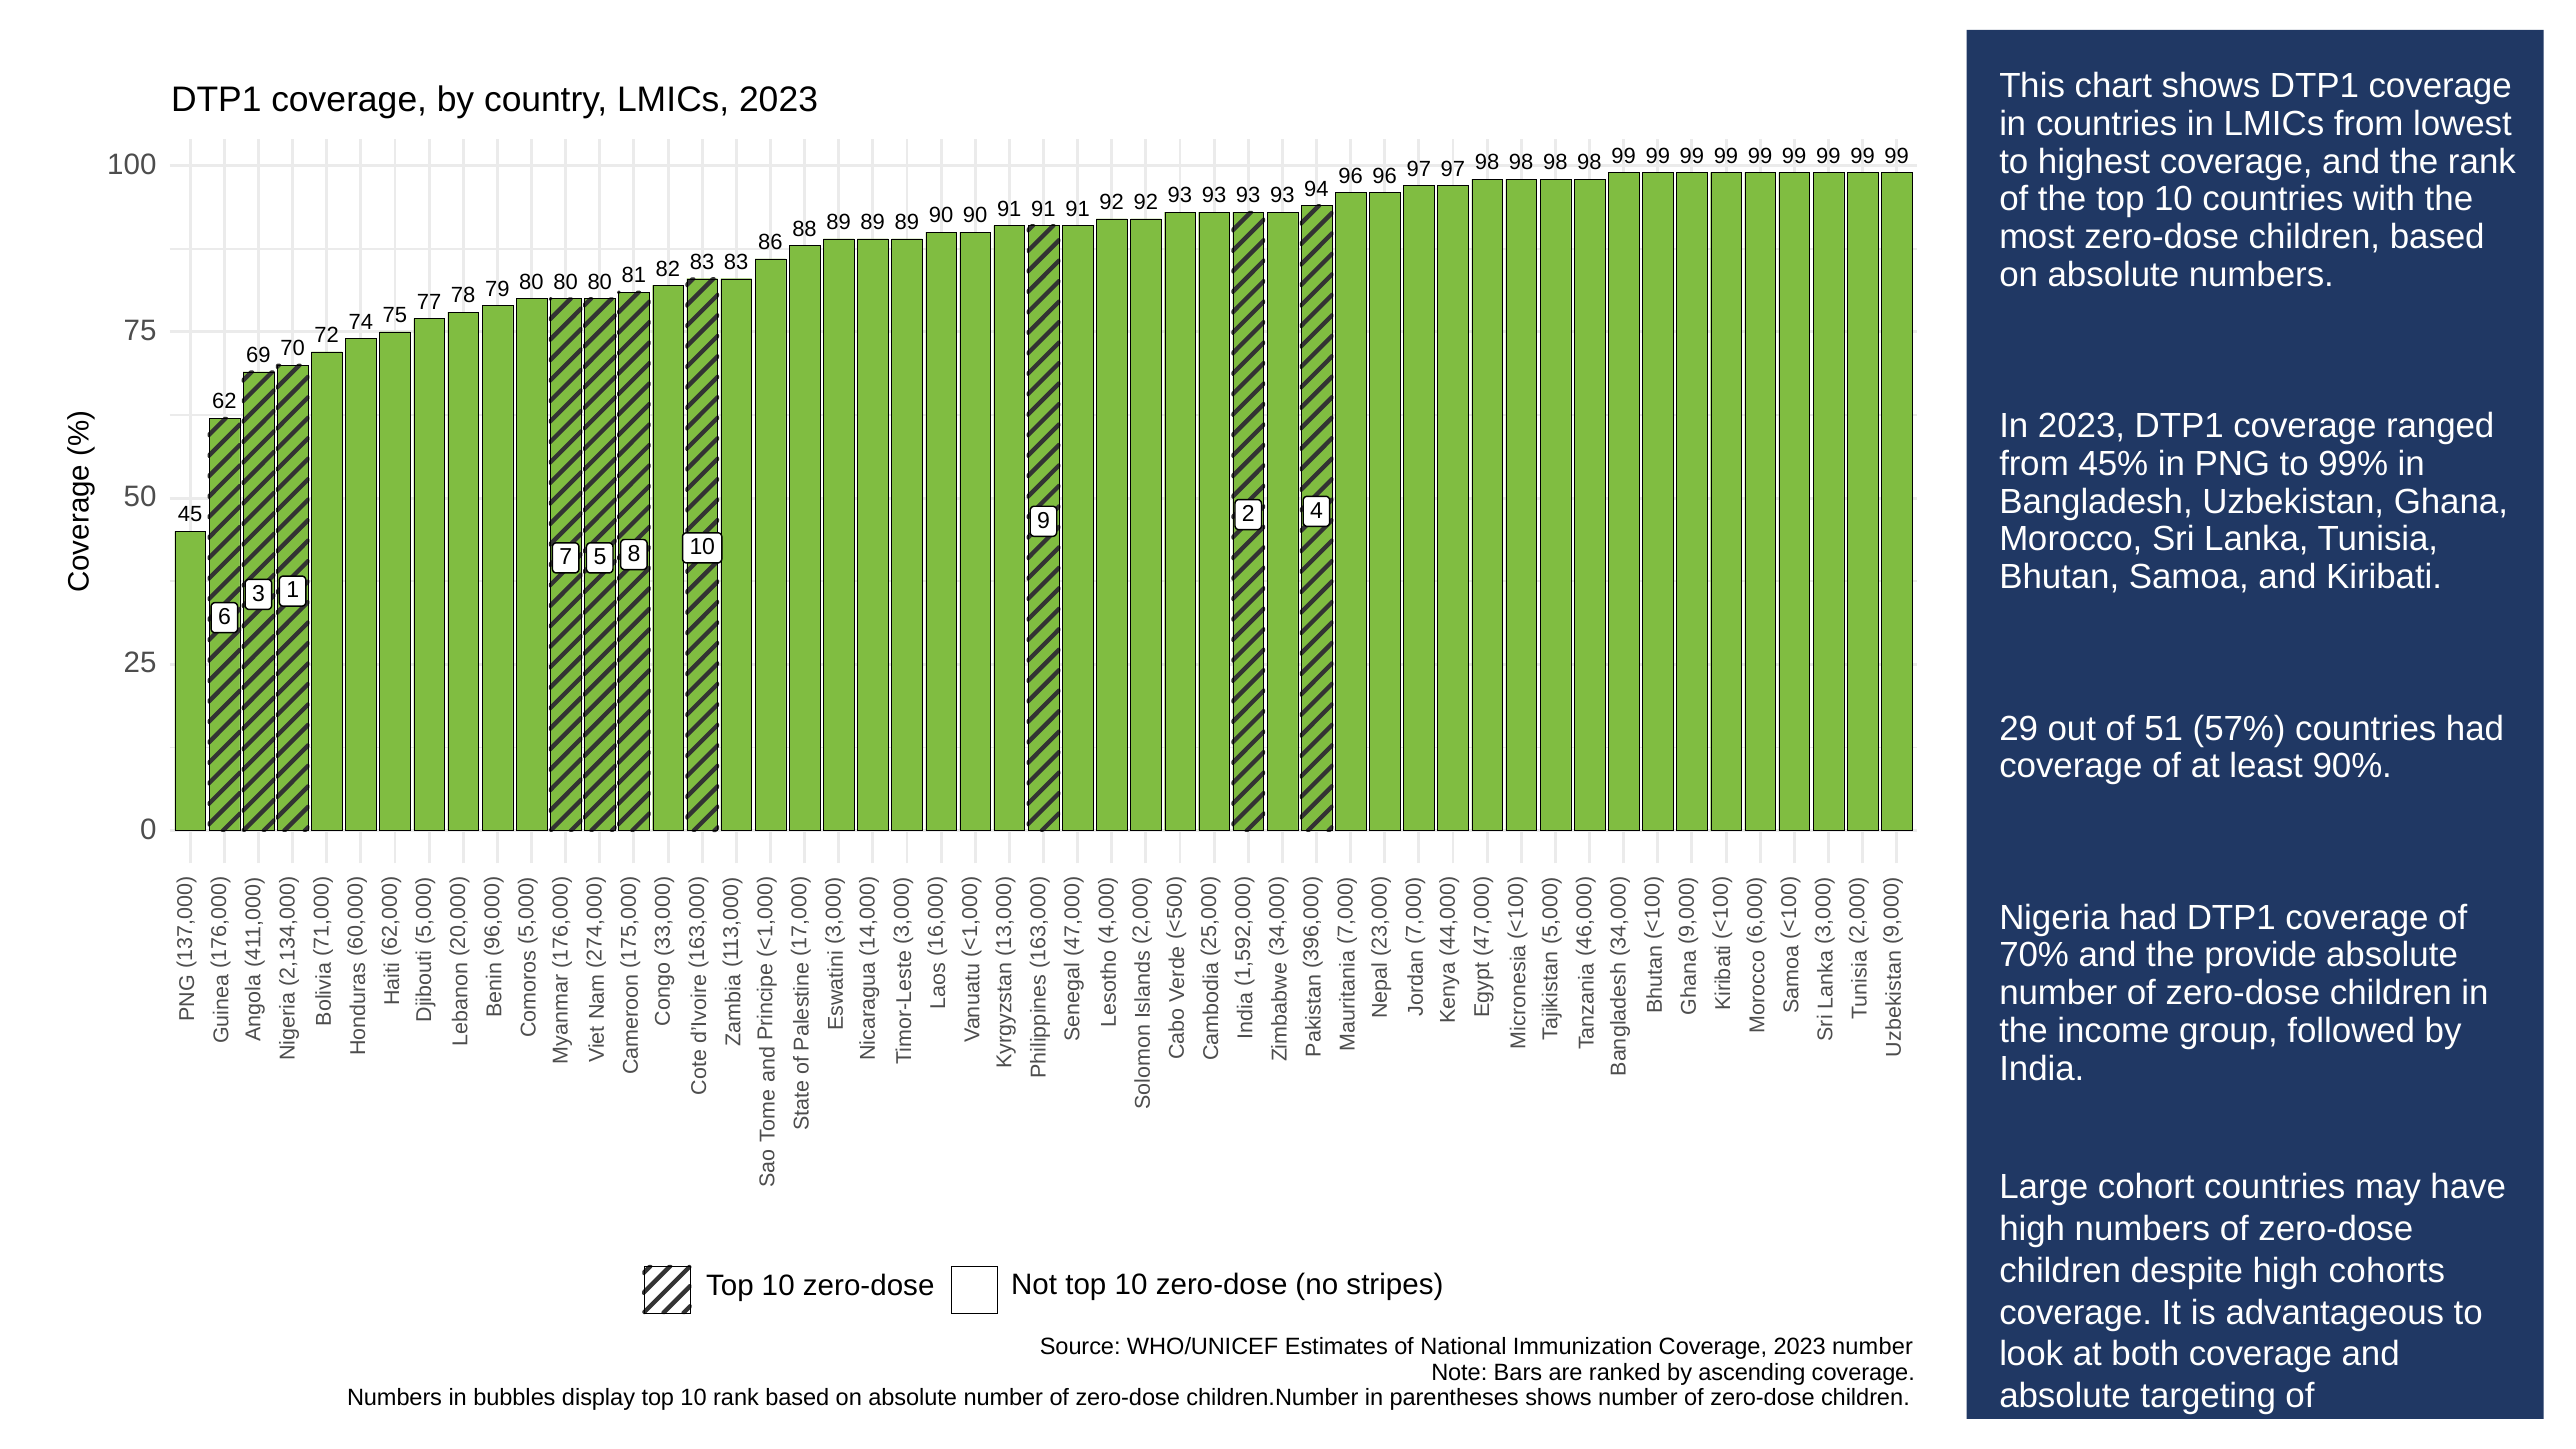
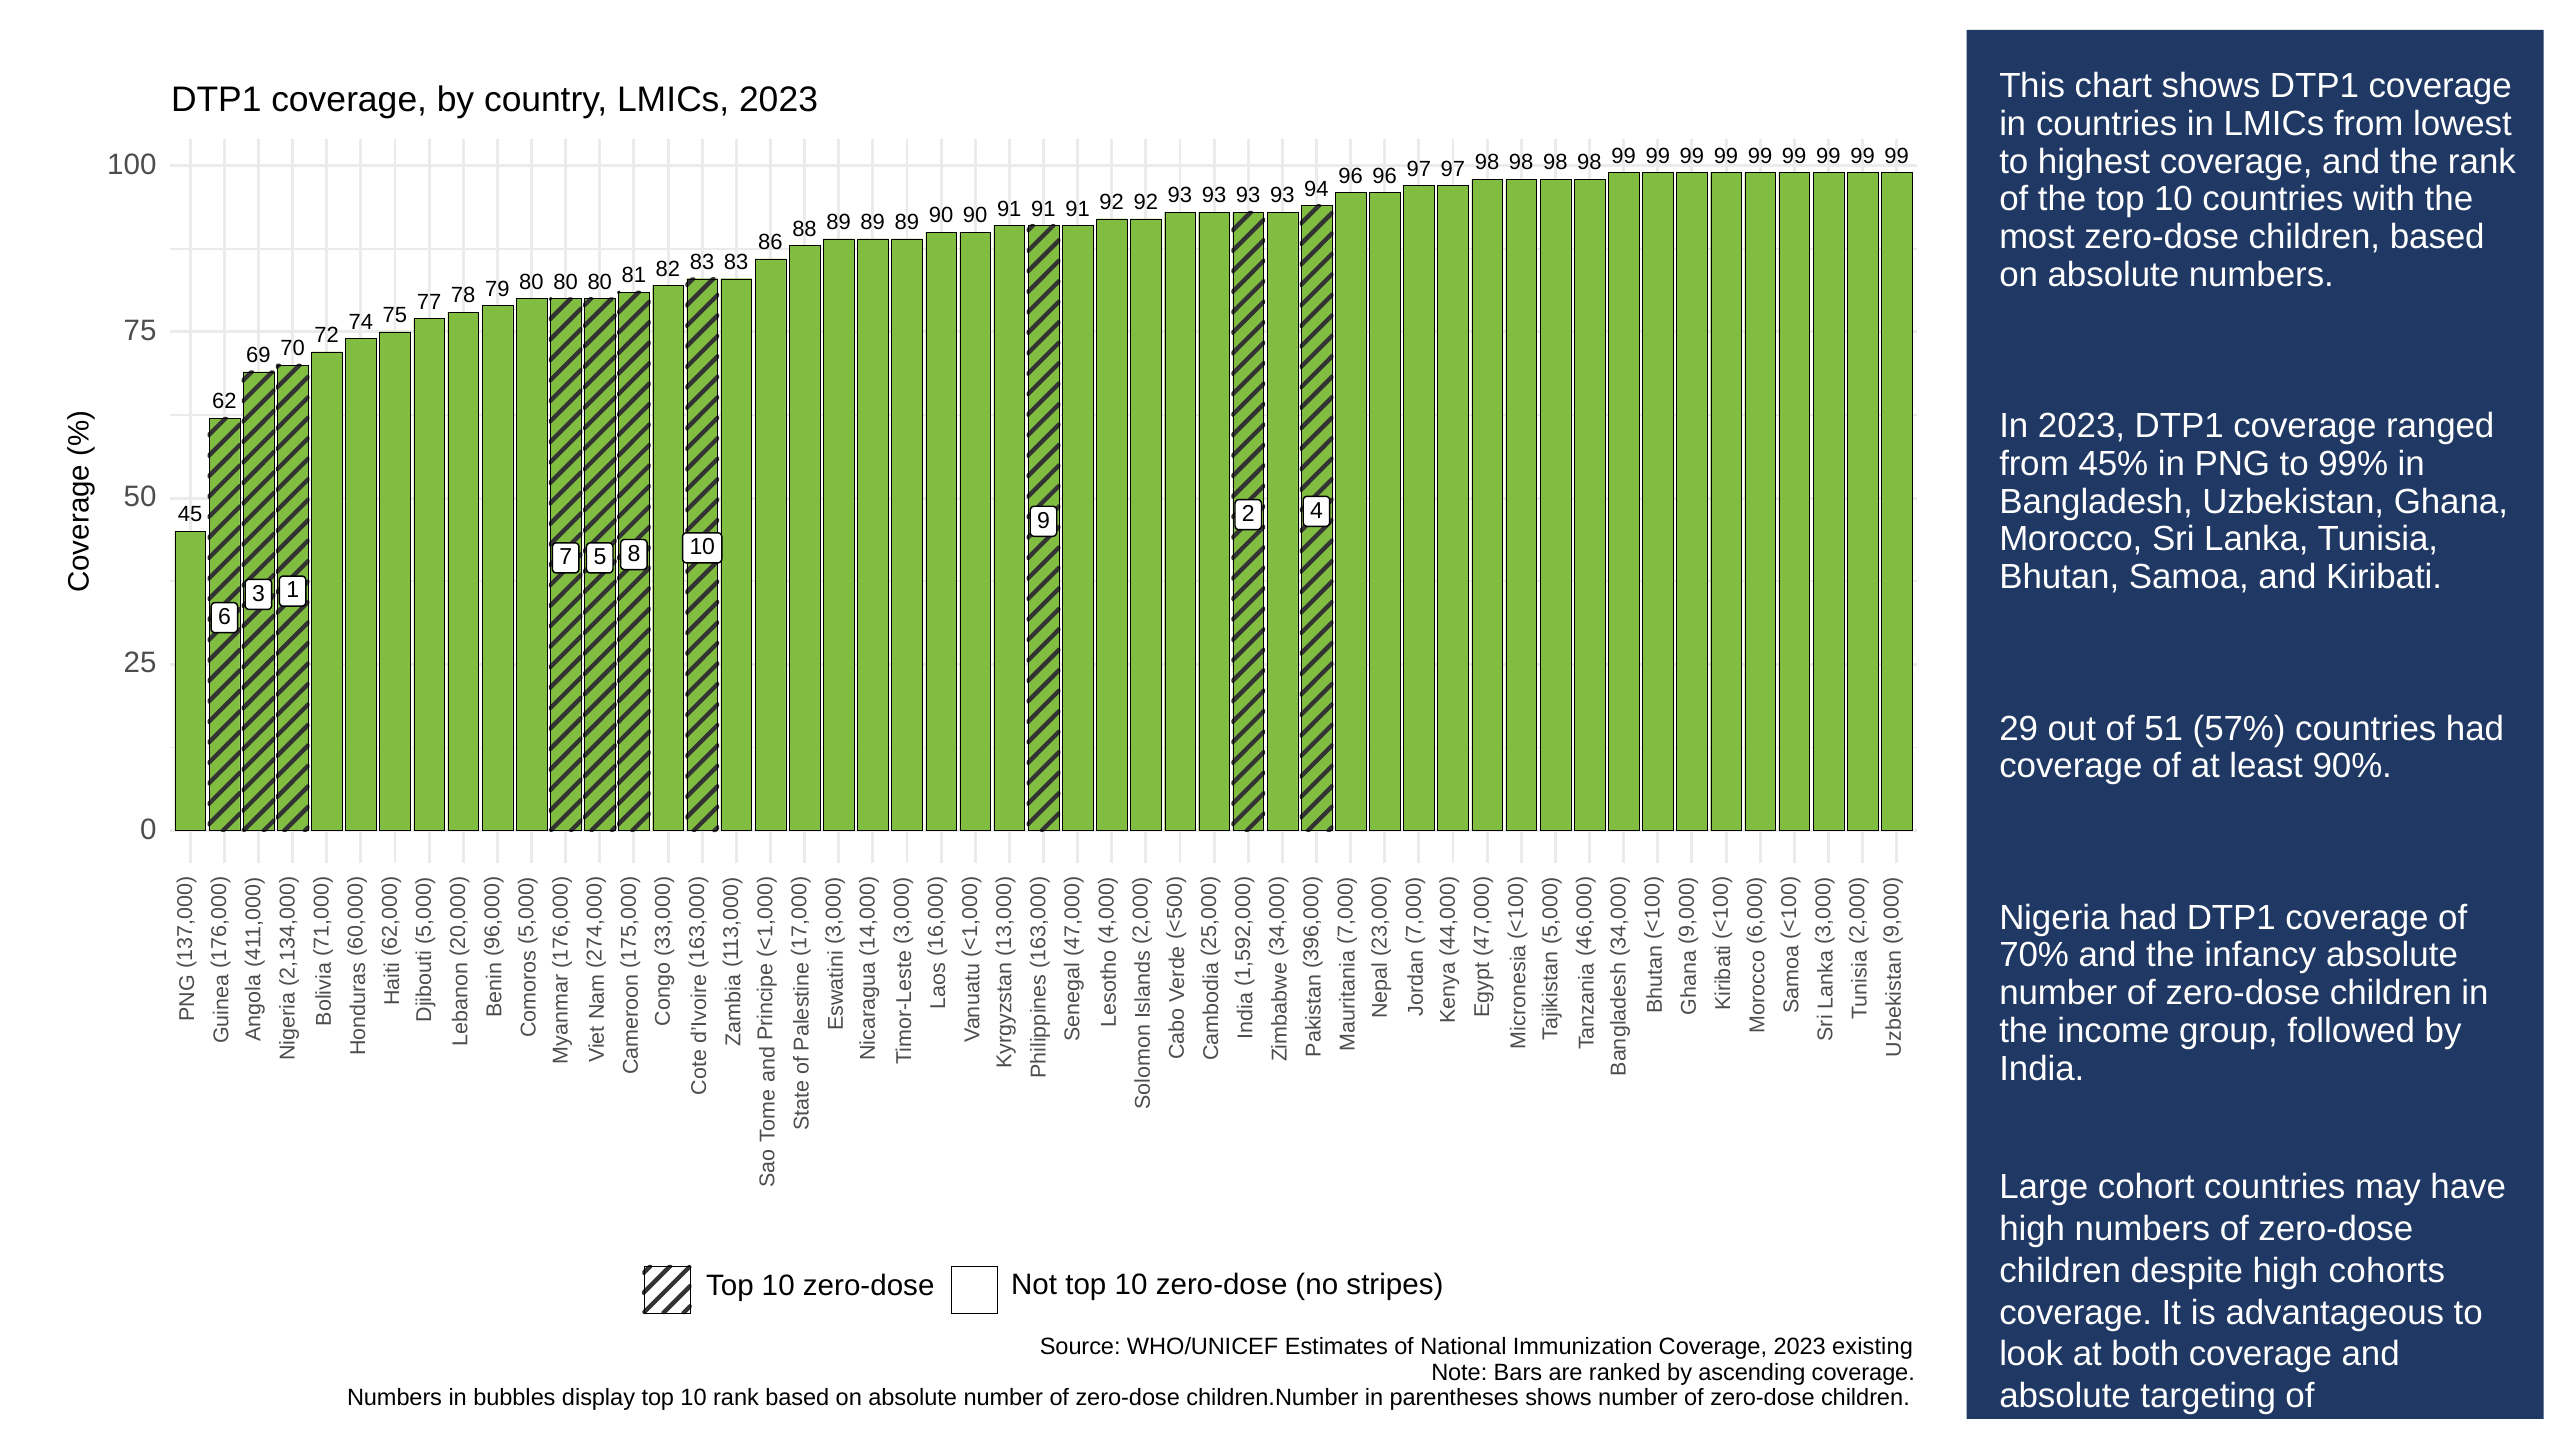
provide: provide -> infancy (2260, 955)
2023 number: number -> existing (1873, 1347)
